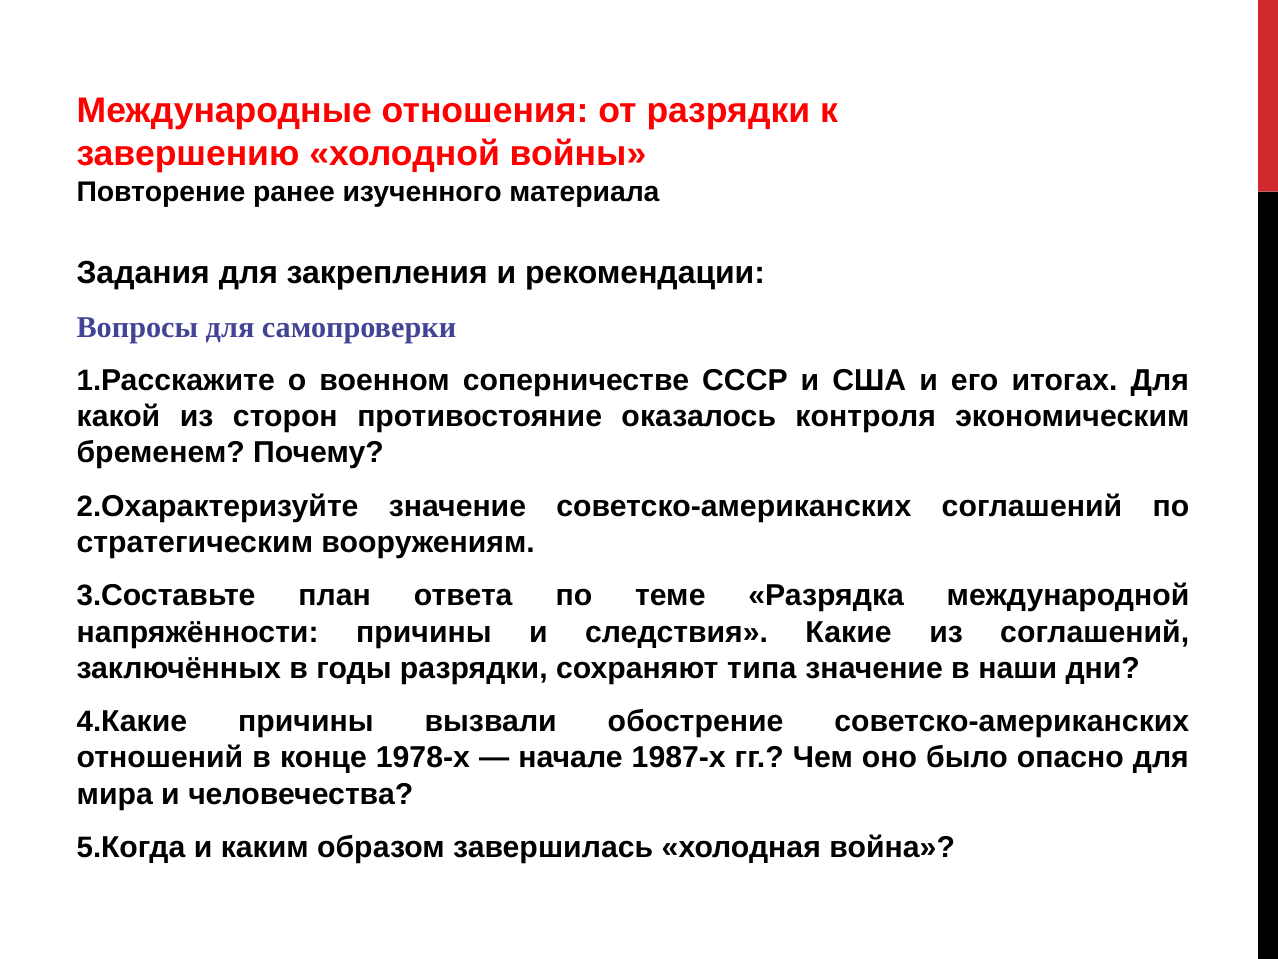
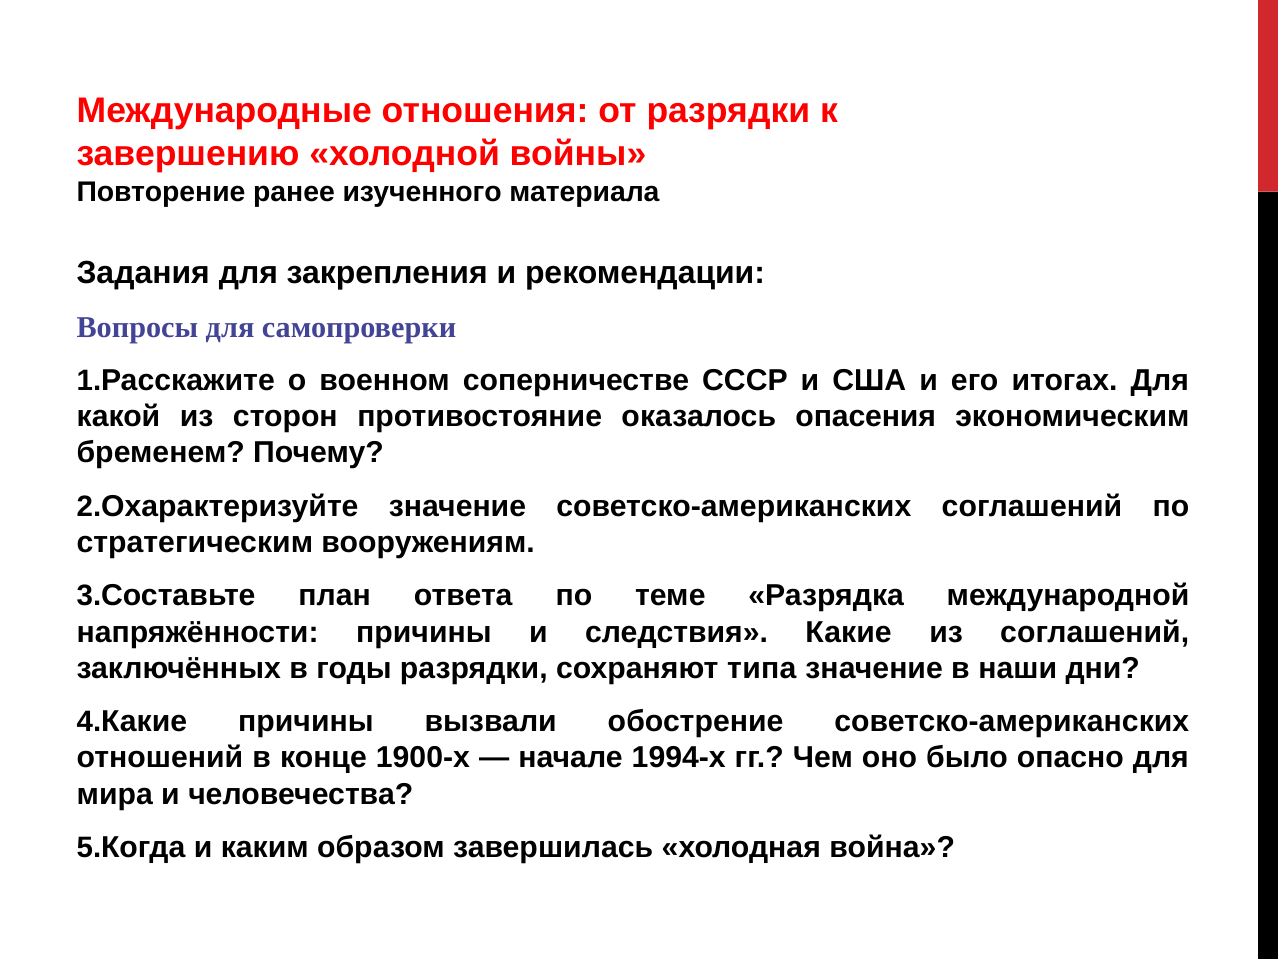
контроля: контроля -> опасения (866, 416)
1978-х: 1978-х -> 1900-х (423, 757)
1987-х: 1987-х -> 1994-х (679, 757)
